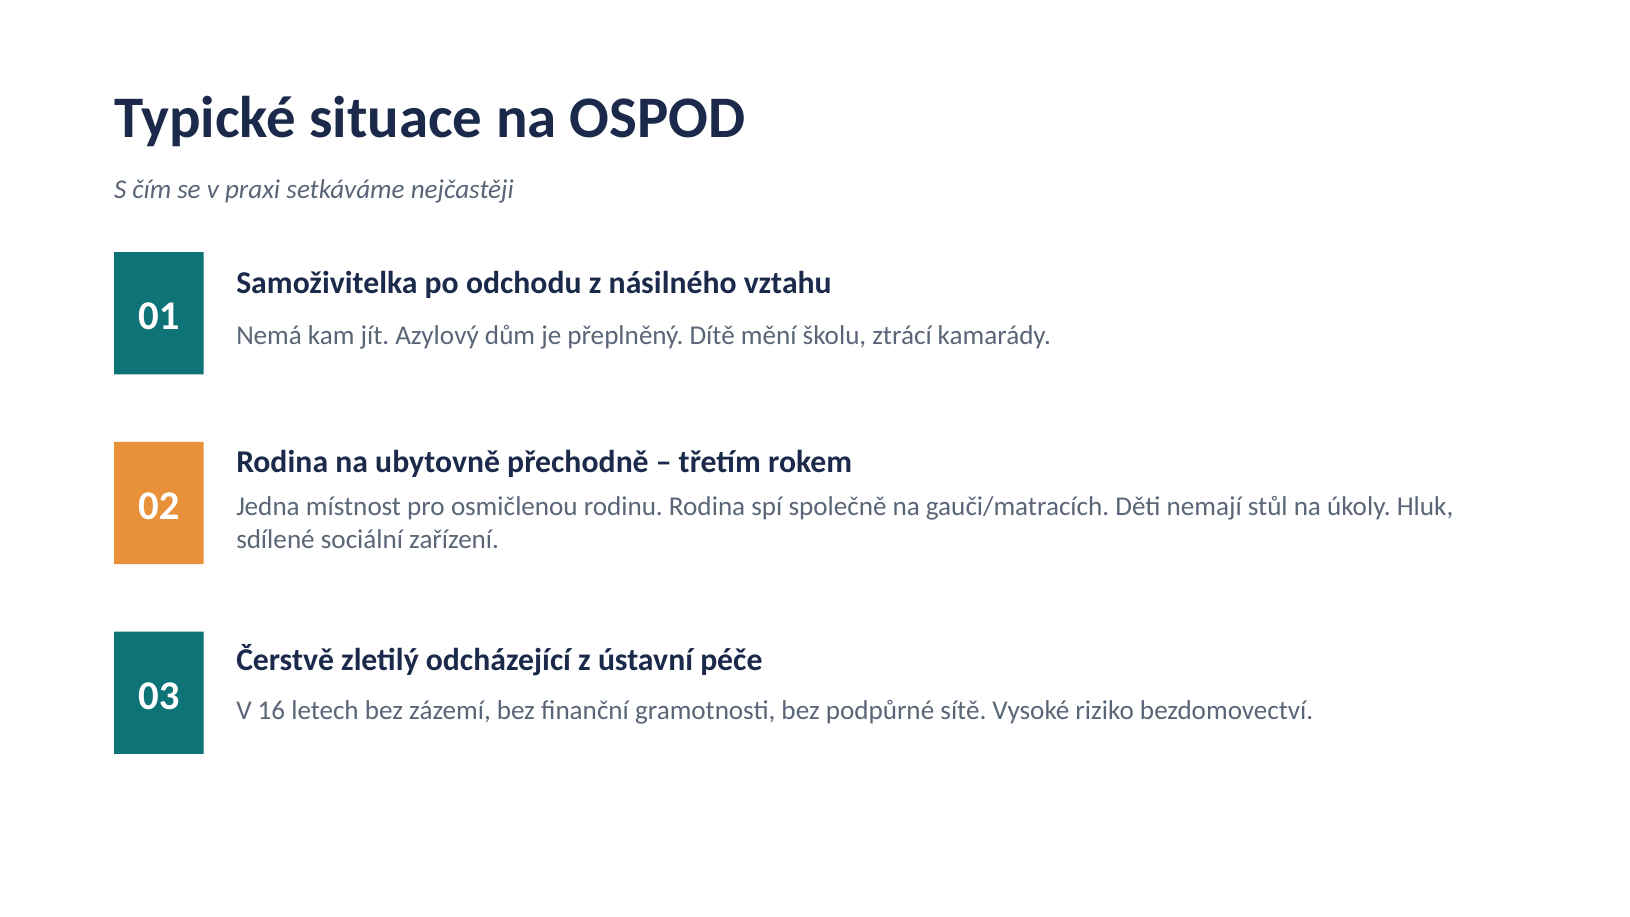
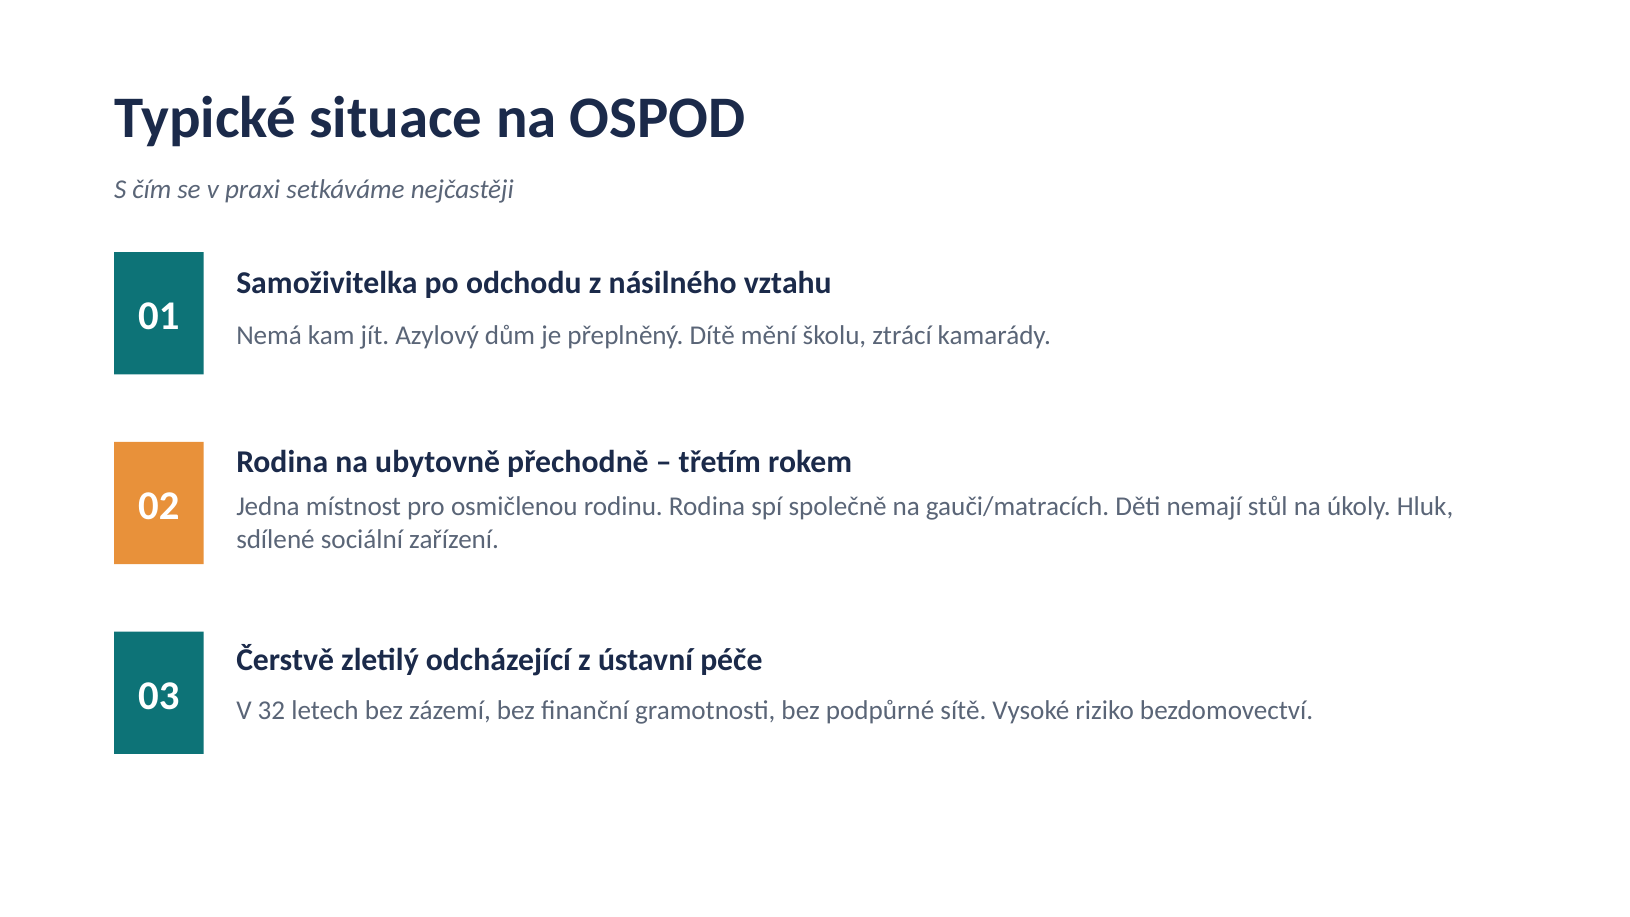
16: 16 -> 32 (271, 711)
